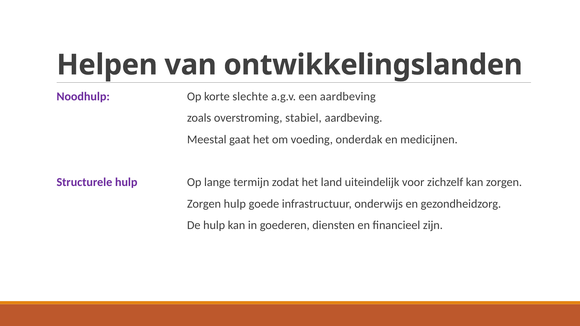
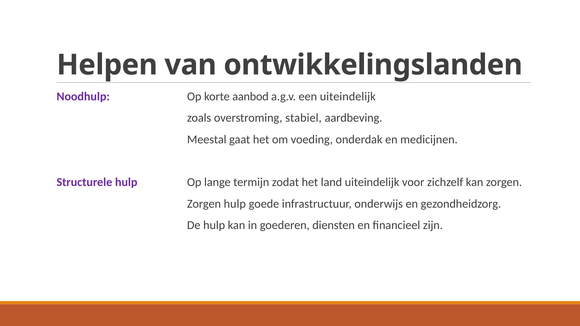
slechte: slechte -> aanbod (250, 96)
een aardbeving: aardbeving -> uiteindelijk (348, 96)
